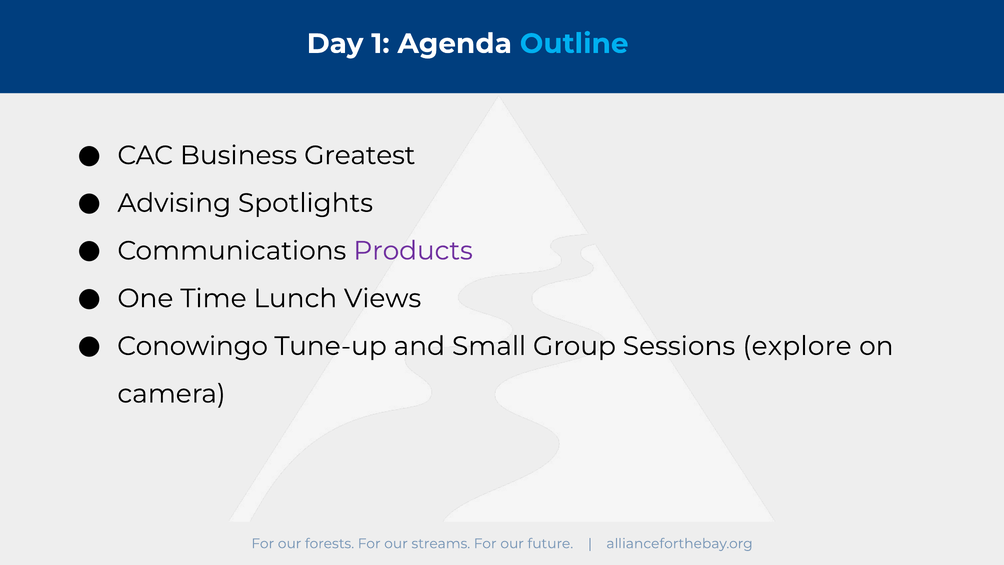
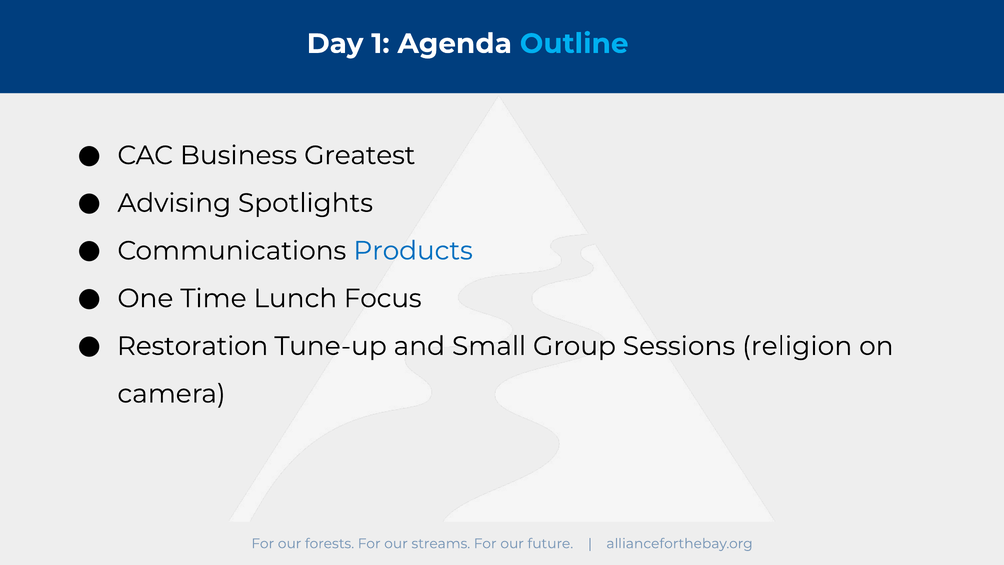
Products colour: purple -> blue (413, 251)
Views: Views -> Focus (383, 298)
Conowingo: Conowingo -> Restoration (193, 346)
explore: explore -> religion (797, 346)
